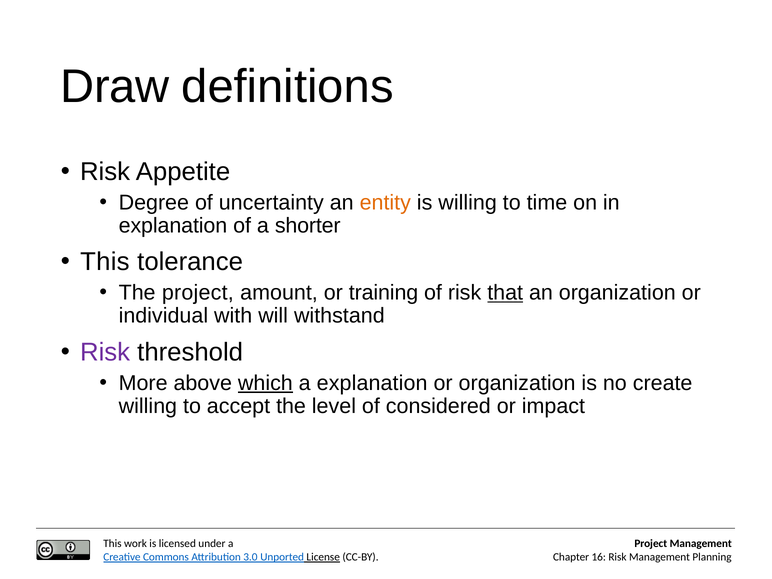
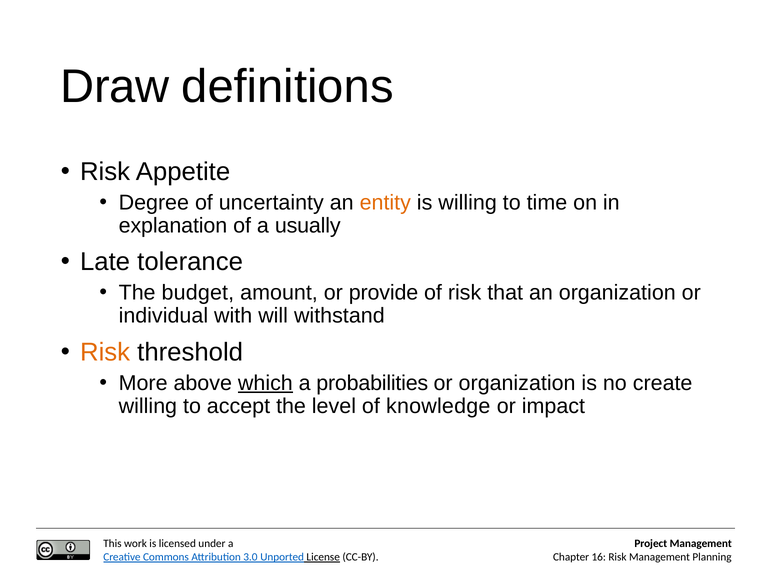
shorter: shorter -> usually (308, 226)
This: This -> Late (105, 262)
The project: project -> budget (198, 293)
training: training -> provide (384, 293)
that underline: present -> none (505, 293)
Risk colour: purple -> orange (105, 352)
a explanation: explanation -> probabilities (372, 383)
considered: considered -> knowledge (438, 406)
